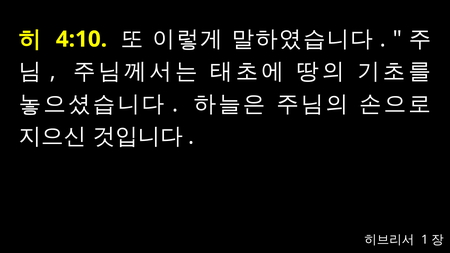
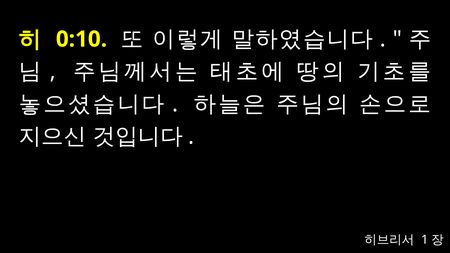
4:10: 4:10 -> 0:10 (81, 39)
